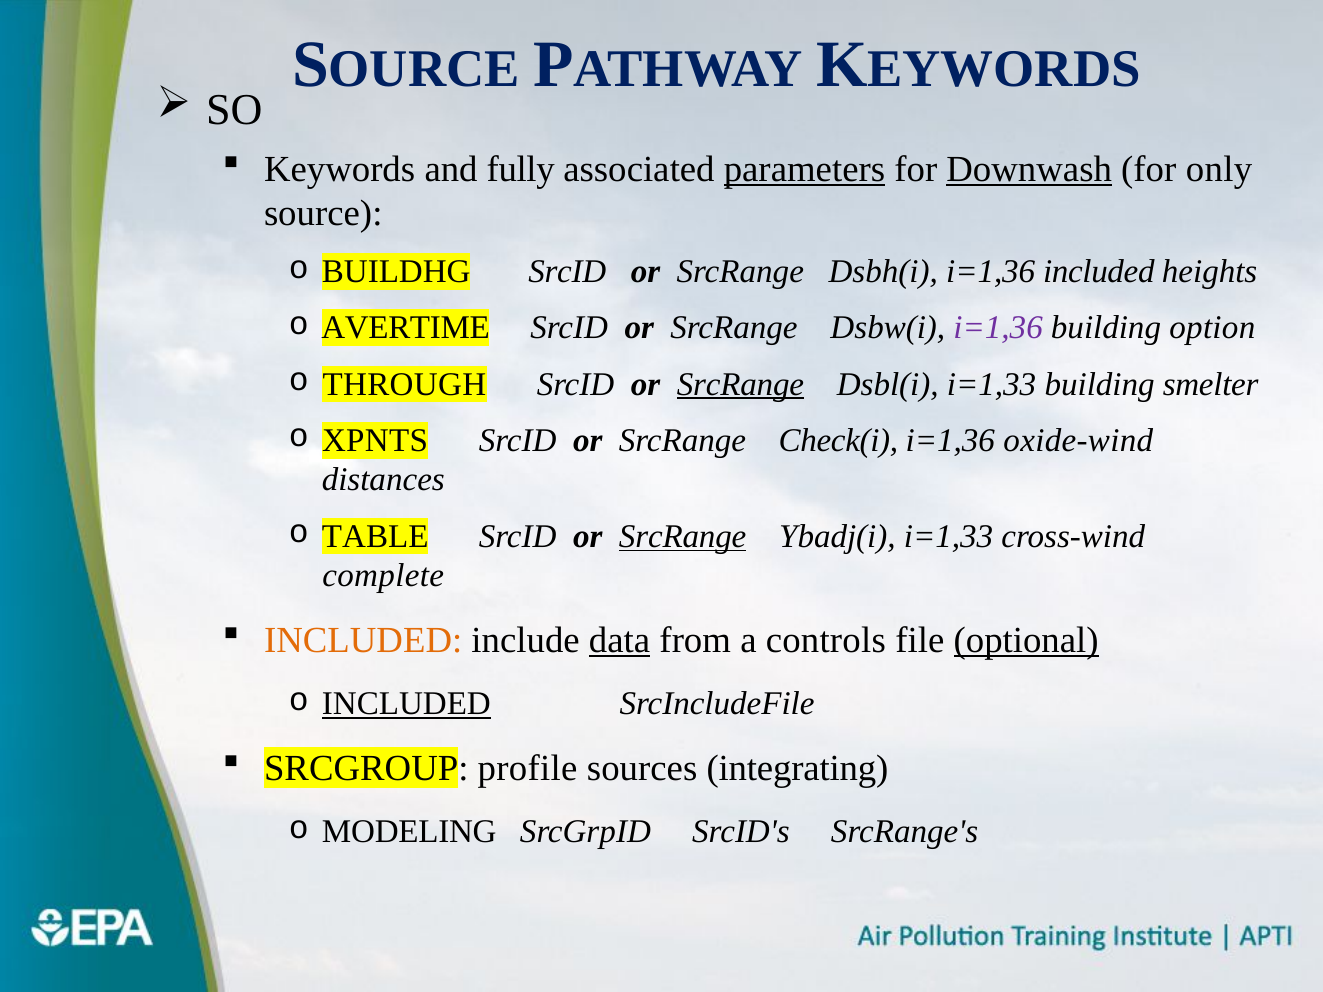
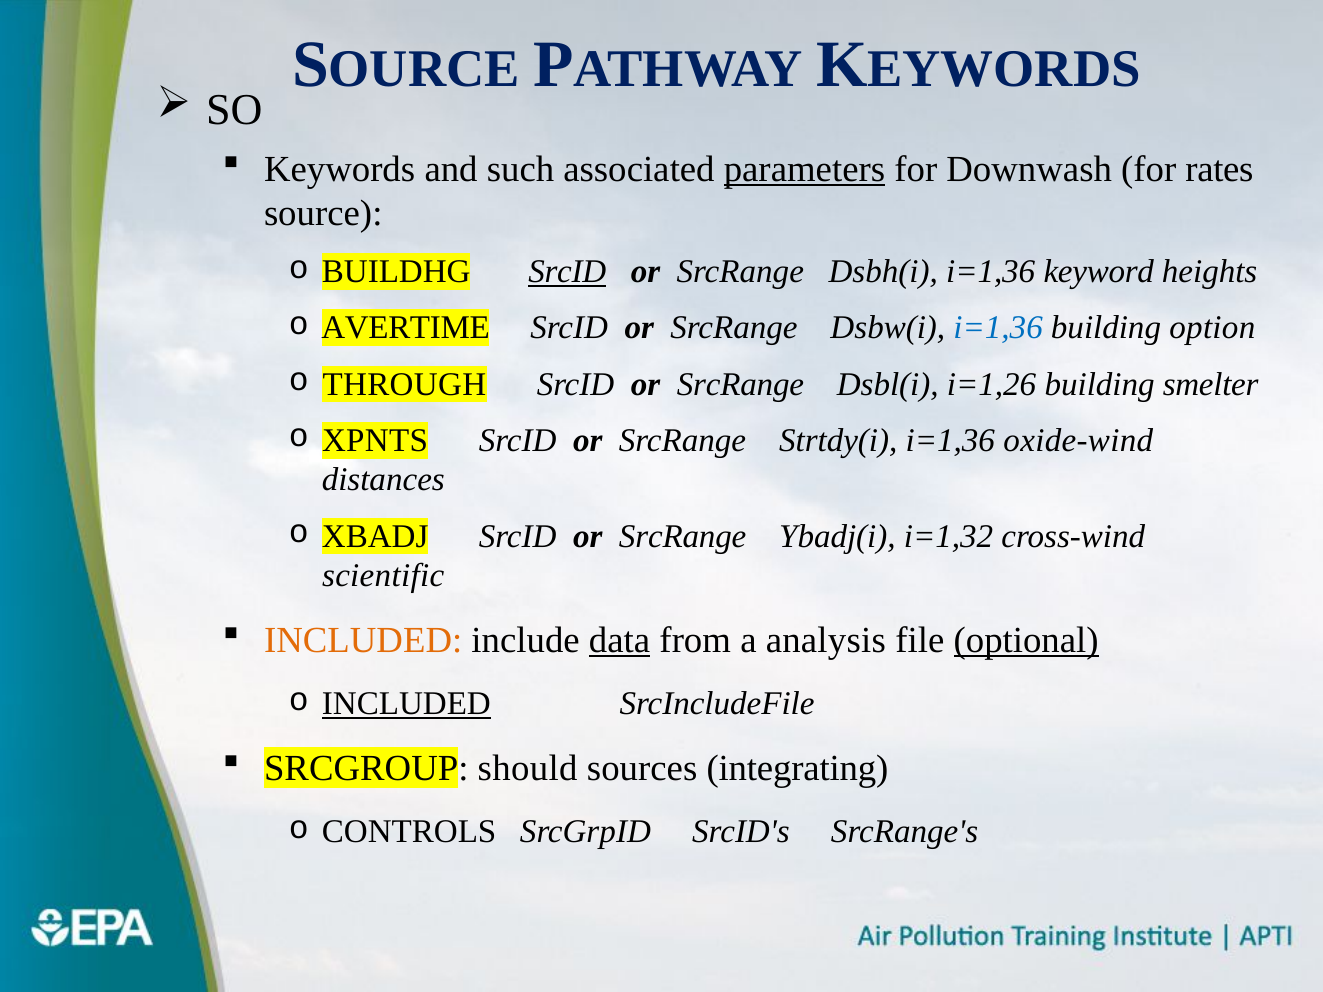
fully: fully -> such (521, 169)
Downwash underline: present -> none (1029, 169)
only: only -> rates (1219, 169)
SrcID underline: none -> present (567, 272)
i=1,36 included: included -> keyword (1099, 272)
i=1,36 colour: purple -> blue (998, 328)
SrcRange underline: present -> none (740, 384)
Dsbl(i i=1,33: i=1,33 -> i=1,26 (992, 384)
Check(i: Check(i -> Strtdy(i (838, 440)
TABLE: TABLE -> XBADJ (375, 536)
SrcRange underline: present -> none (683, 536)
Ybadj(i i=1,33: i=1,33 -> i=1,32 (949, 536)
complete: complete -> scientific (383, 576)
controls: controls -> analysis (826, 640)
profile: profile -> should (528, 768)
MODELING: MODELING -> CONTROLS (409, 832)
